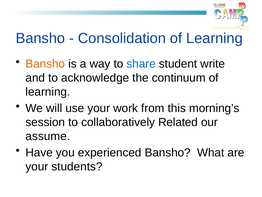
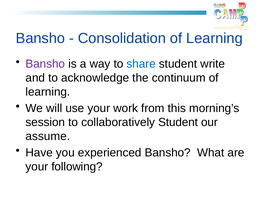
Bansho colour: orange -> purple (45, 64)
collaboratively Related: Related -> Student (178, 122)
students: students -> following (77, 166)
